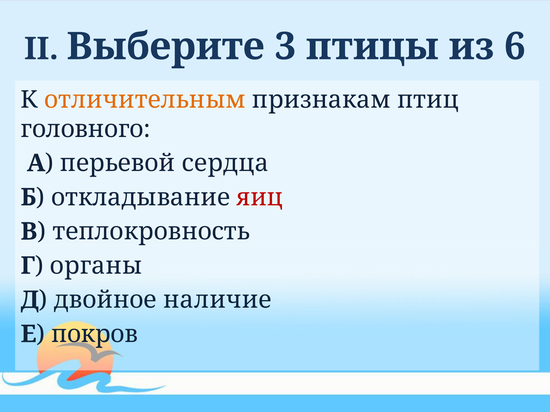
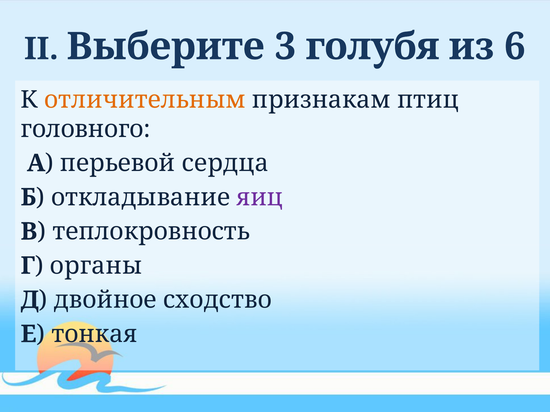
птицы: птицы -> голубя (373, 47)
яиц colour: red -> purple (260, 198)
наличие: наличие -> сходство (218, 300)
покров: покров -> тонкая (94, 335)
